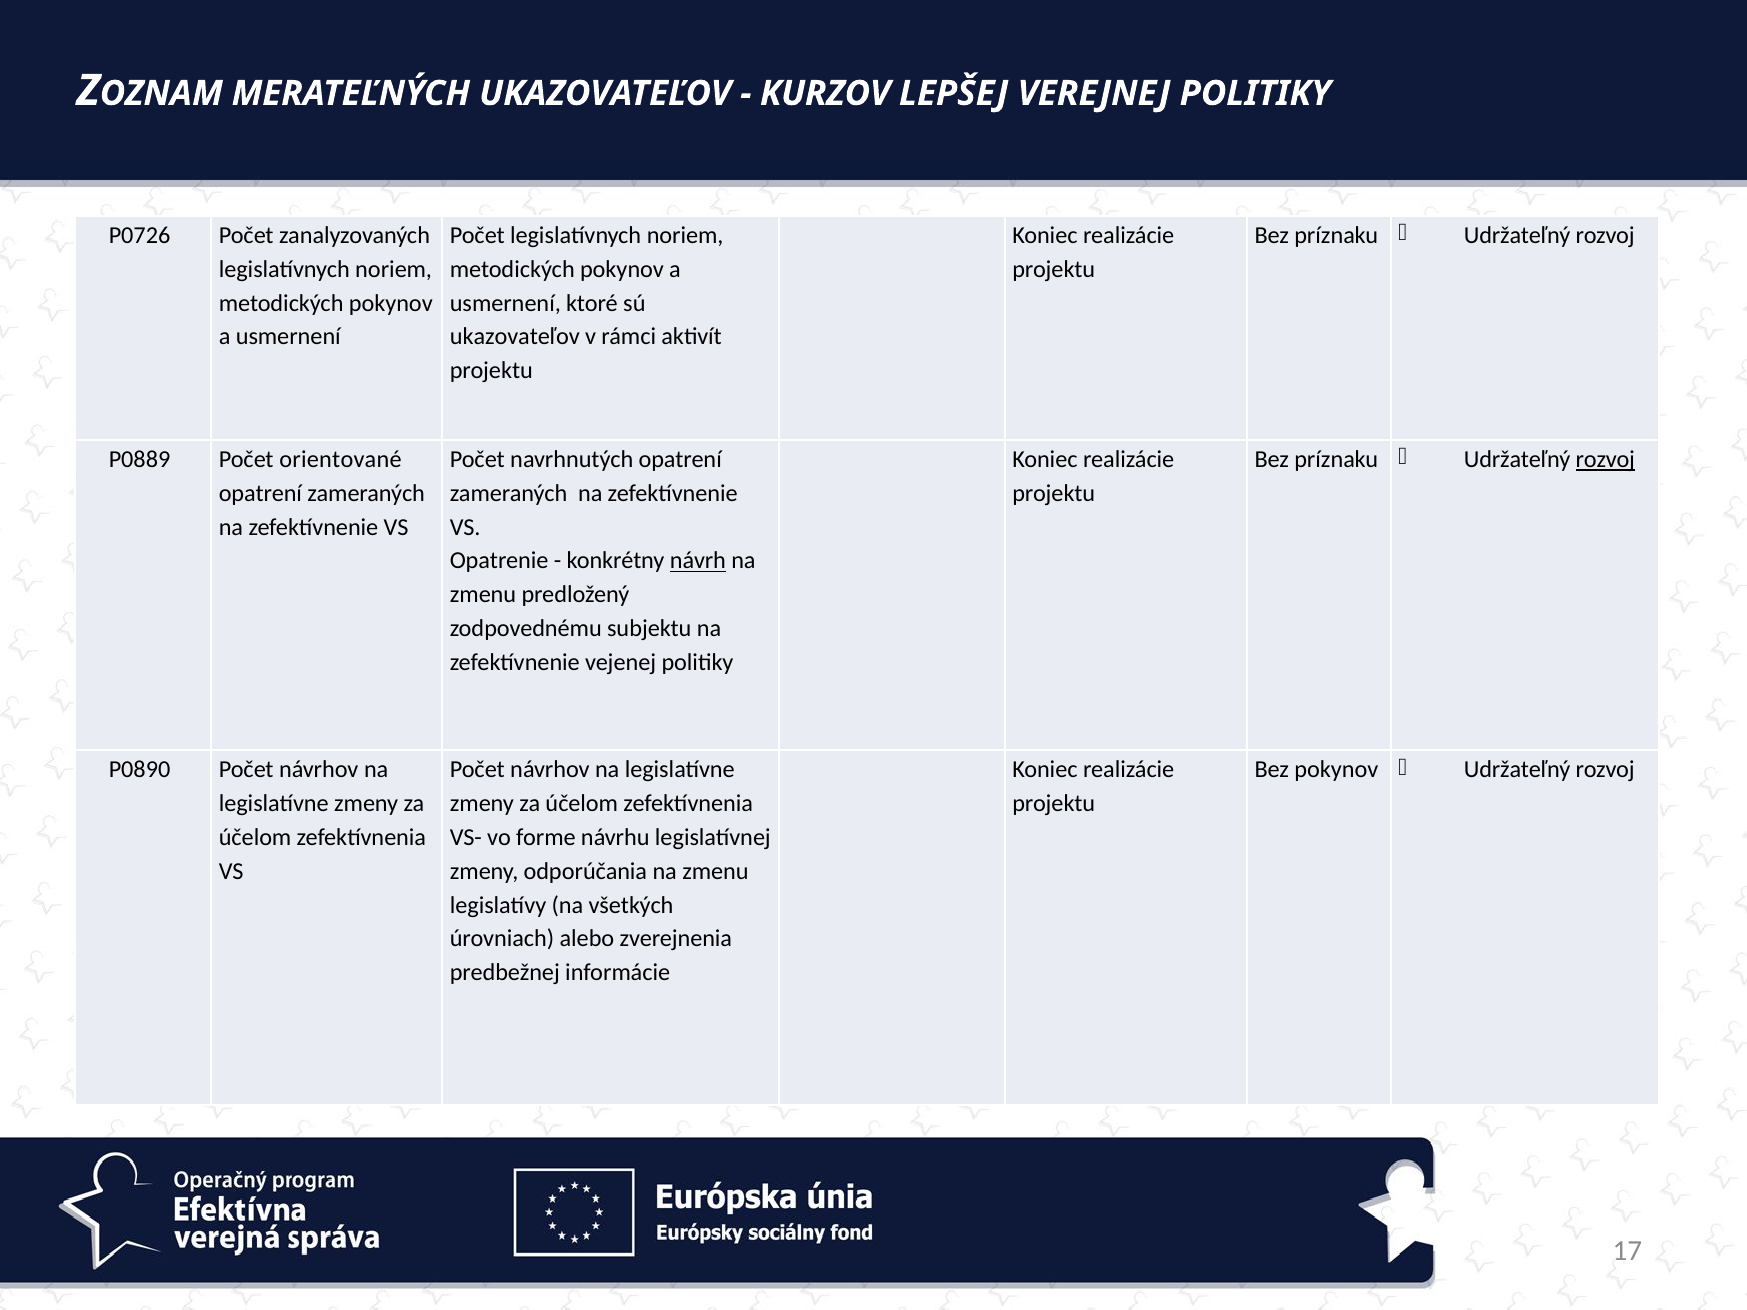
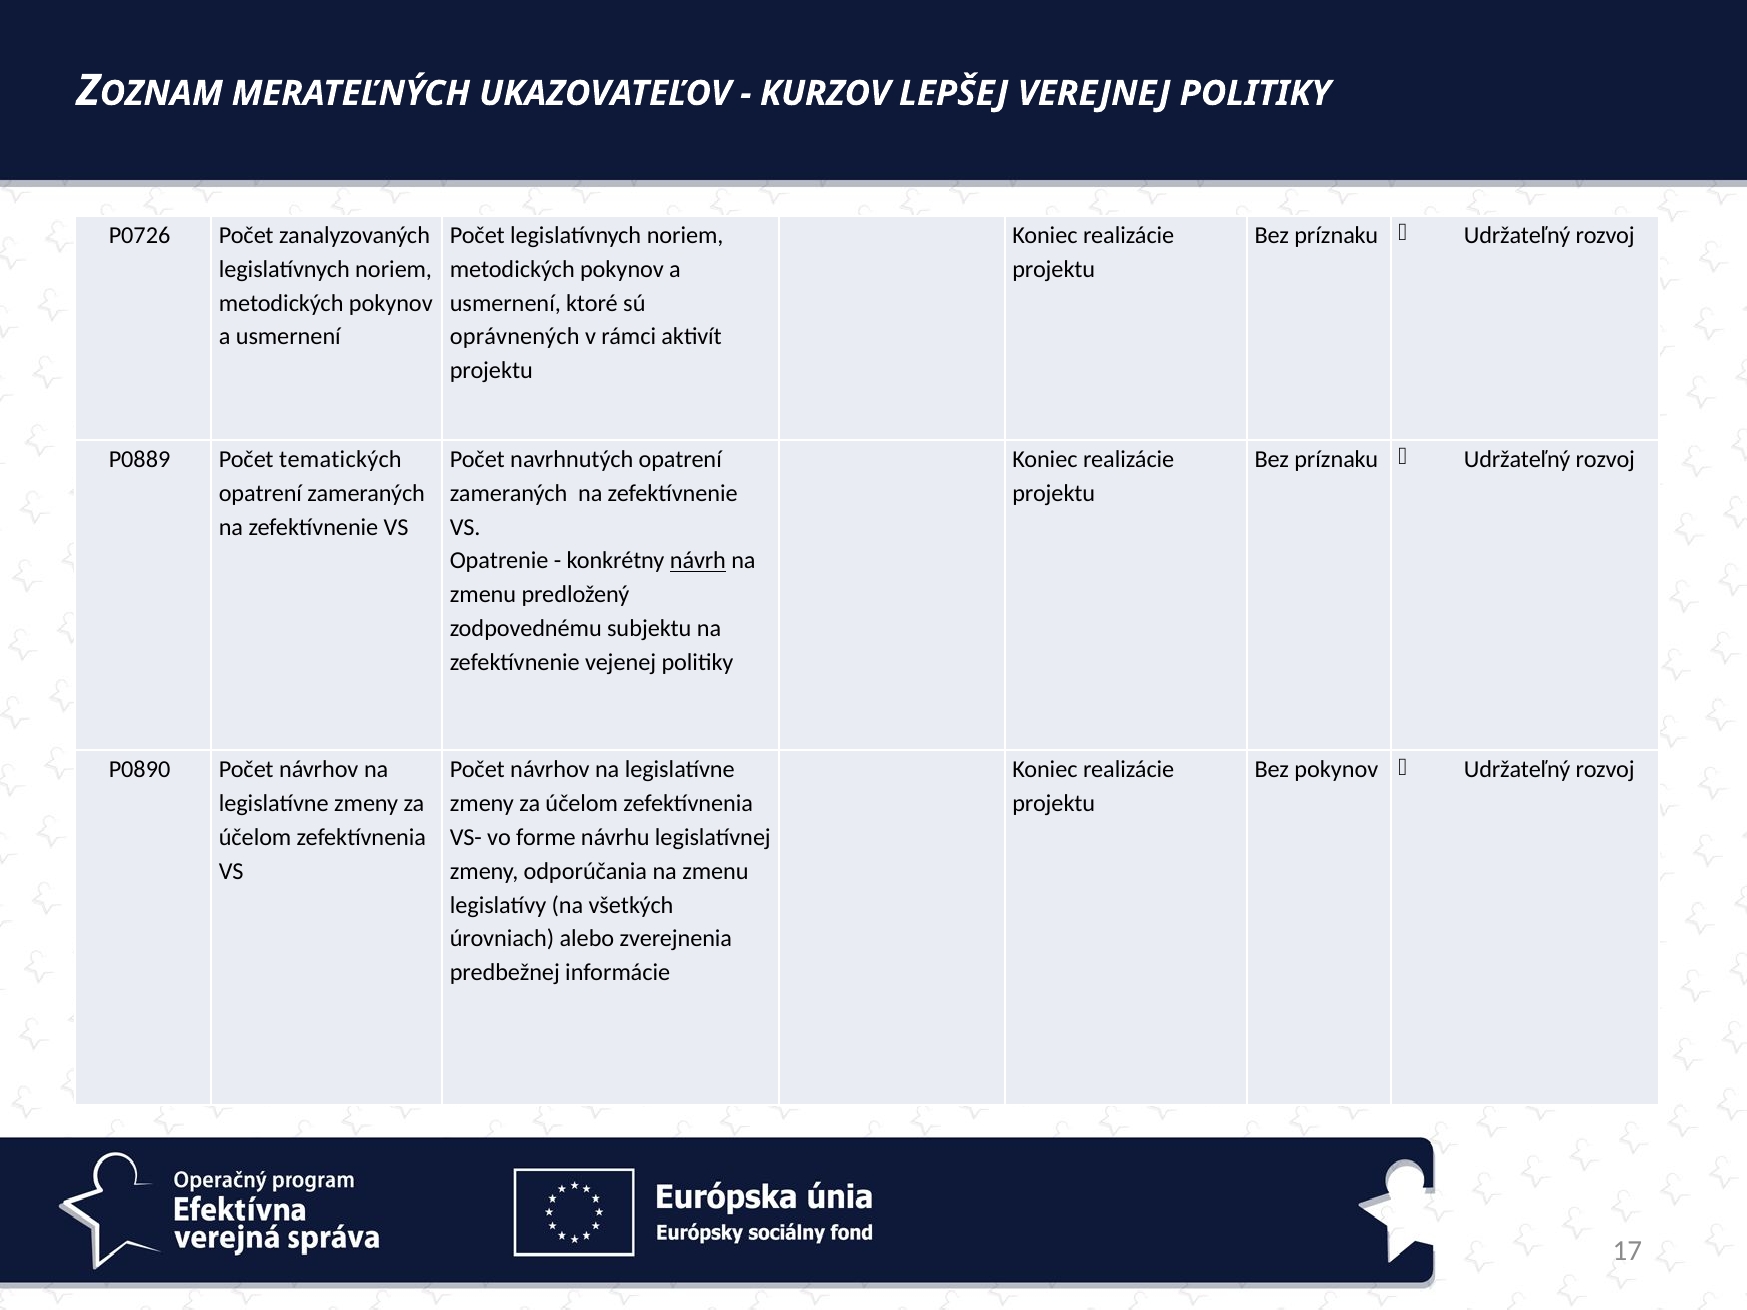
ukazovateľov: ukazovateľov -> oprávnených (515, 337)
orientované: orientované -> tematických (340, 459)
rozvoj underline: present -> none (1605, 459)
